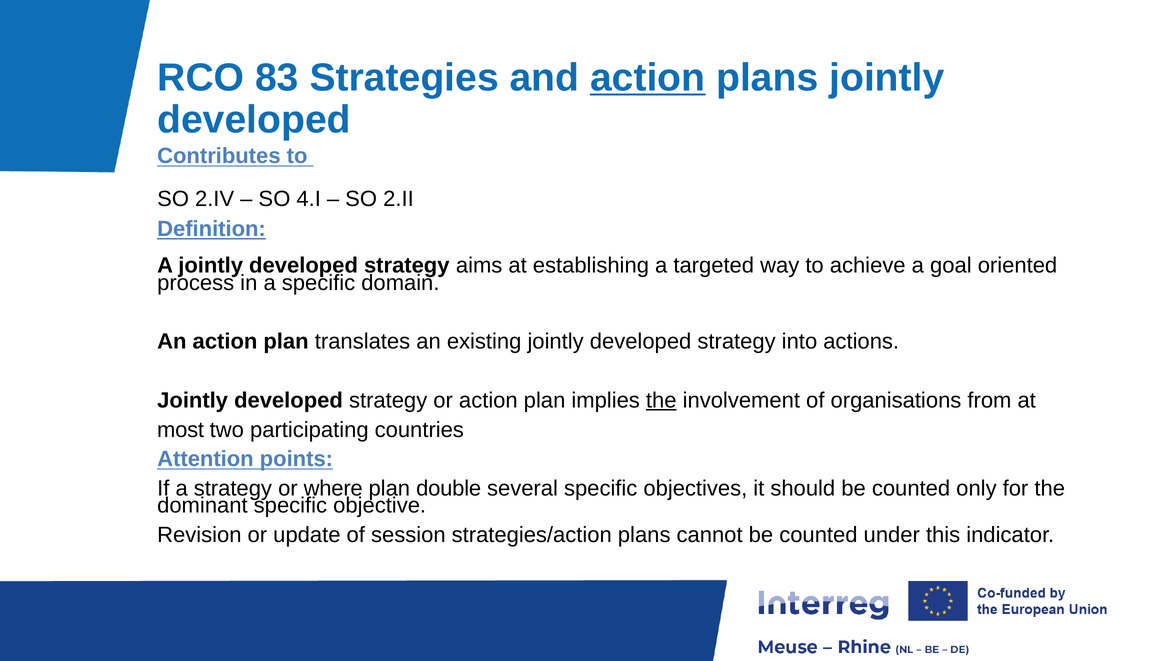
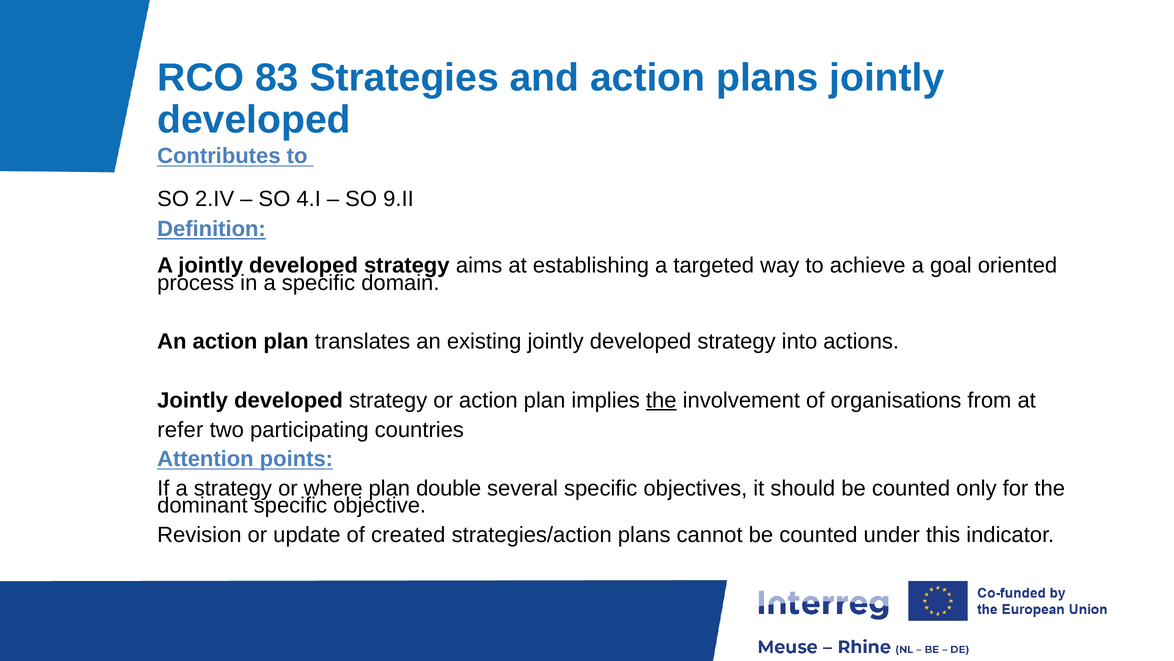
action underline: present -> none (648, 78)
2.II: 2.II -> 9.II (398, 199)
most: most -> refer (180, 429)
session: session -> created (408, 535)
